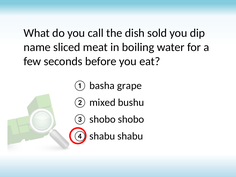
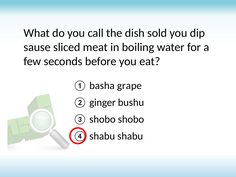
name: name -> sause (37, 47)
mixed: mixed -> ginger (103, 102)
